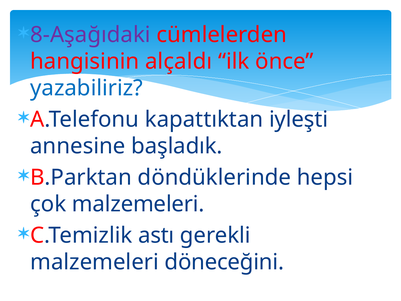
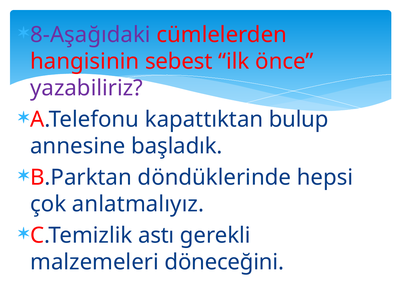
alçaldı: alçaldı -> sebest (179, 61)
yazabiliriz colour: blue -> purple (87, 88)
iyleşti: iyleşti -> bulup (299, 119)
çok malzemeleri: malzemeleri -> anlatmalıyız (138, 204)
